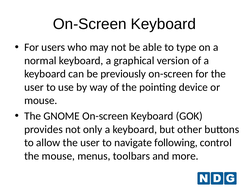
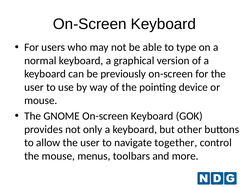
following: following -> together (176, 142)
